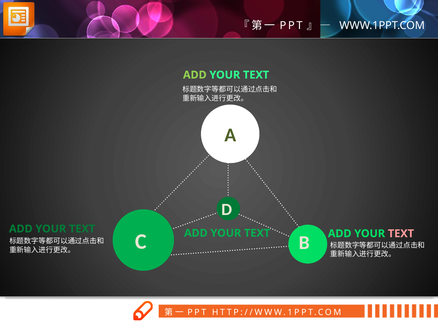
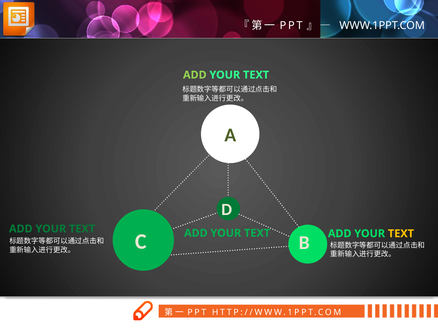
TEXT colour: pink -> yellow (401, 233)
